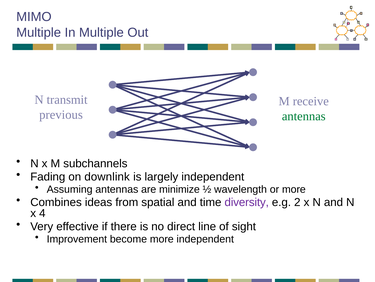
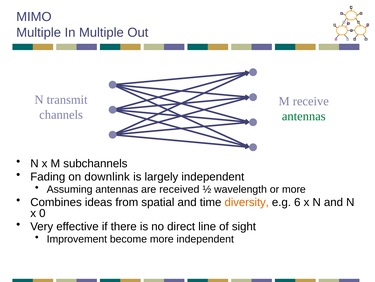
previous: previous -> channels (61, 115)
minimize: minimize -> received (179, 189)
diversity colour: purple -> orange (247, 202)
2: 2 -> 6 (297, 202)
4: 4 -> 0 (42, 213)
